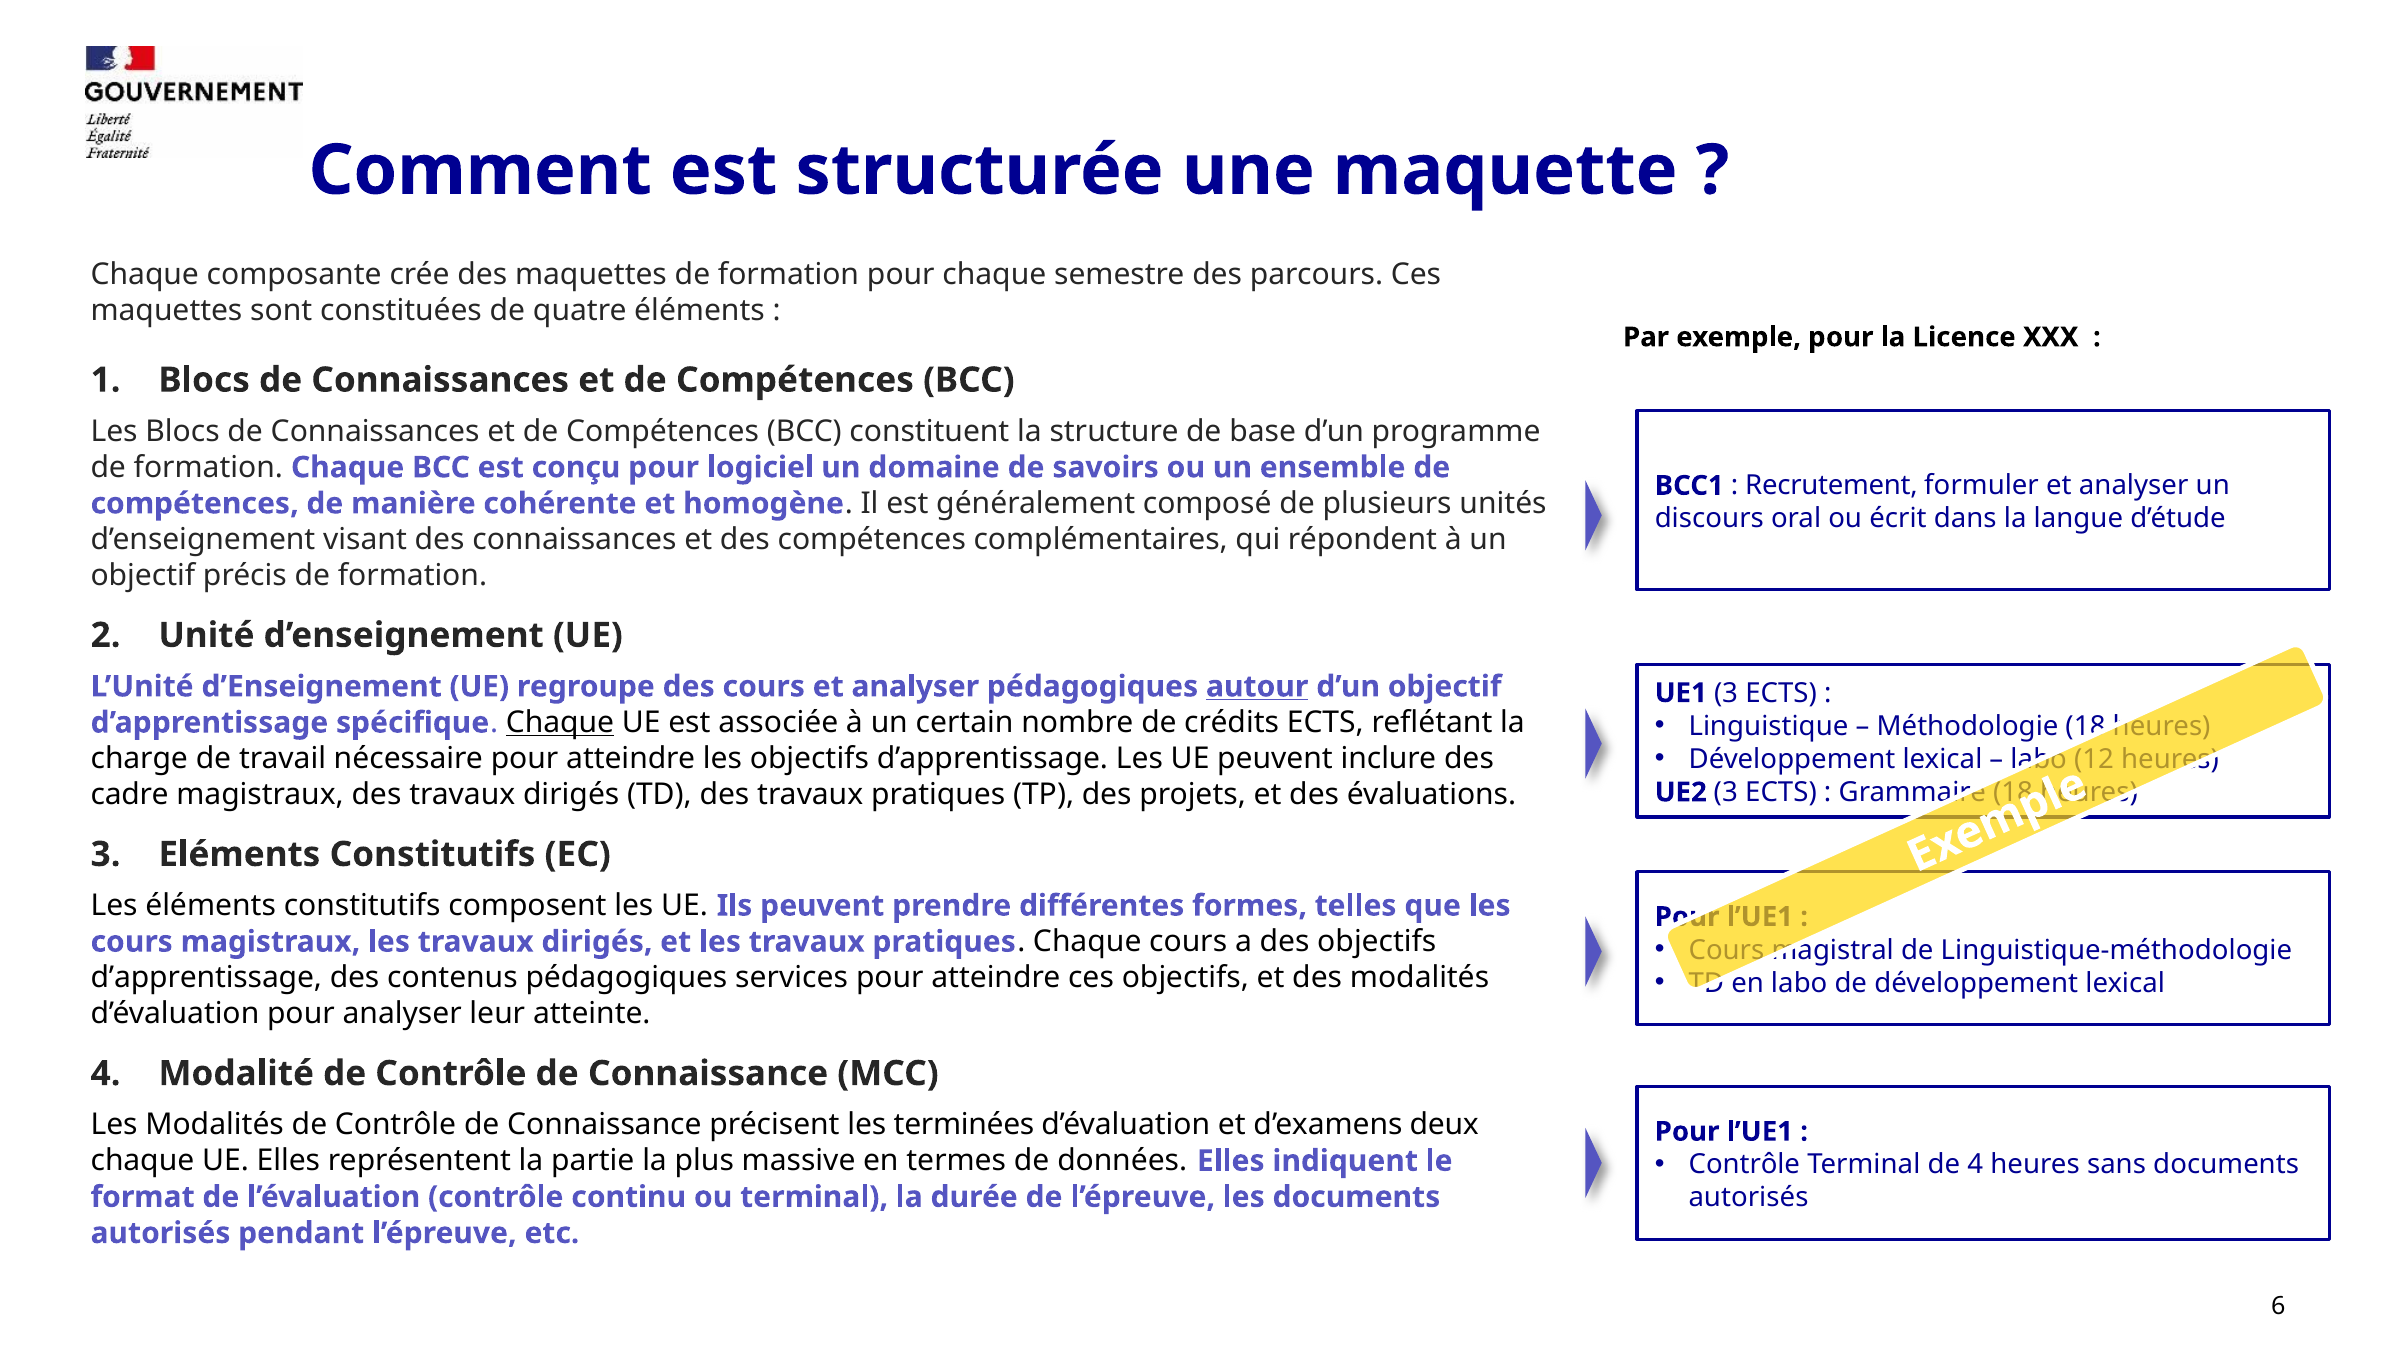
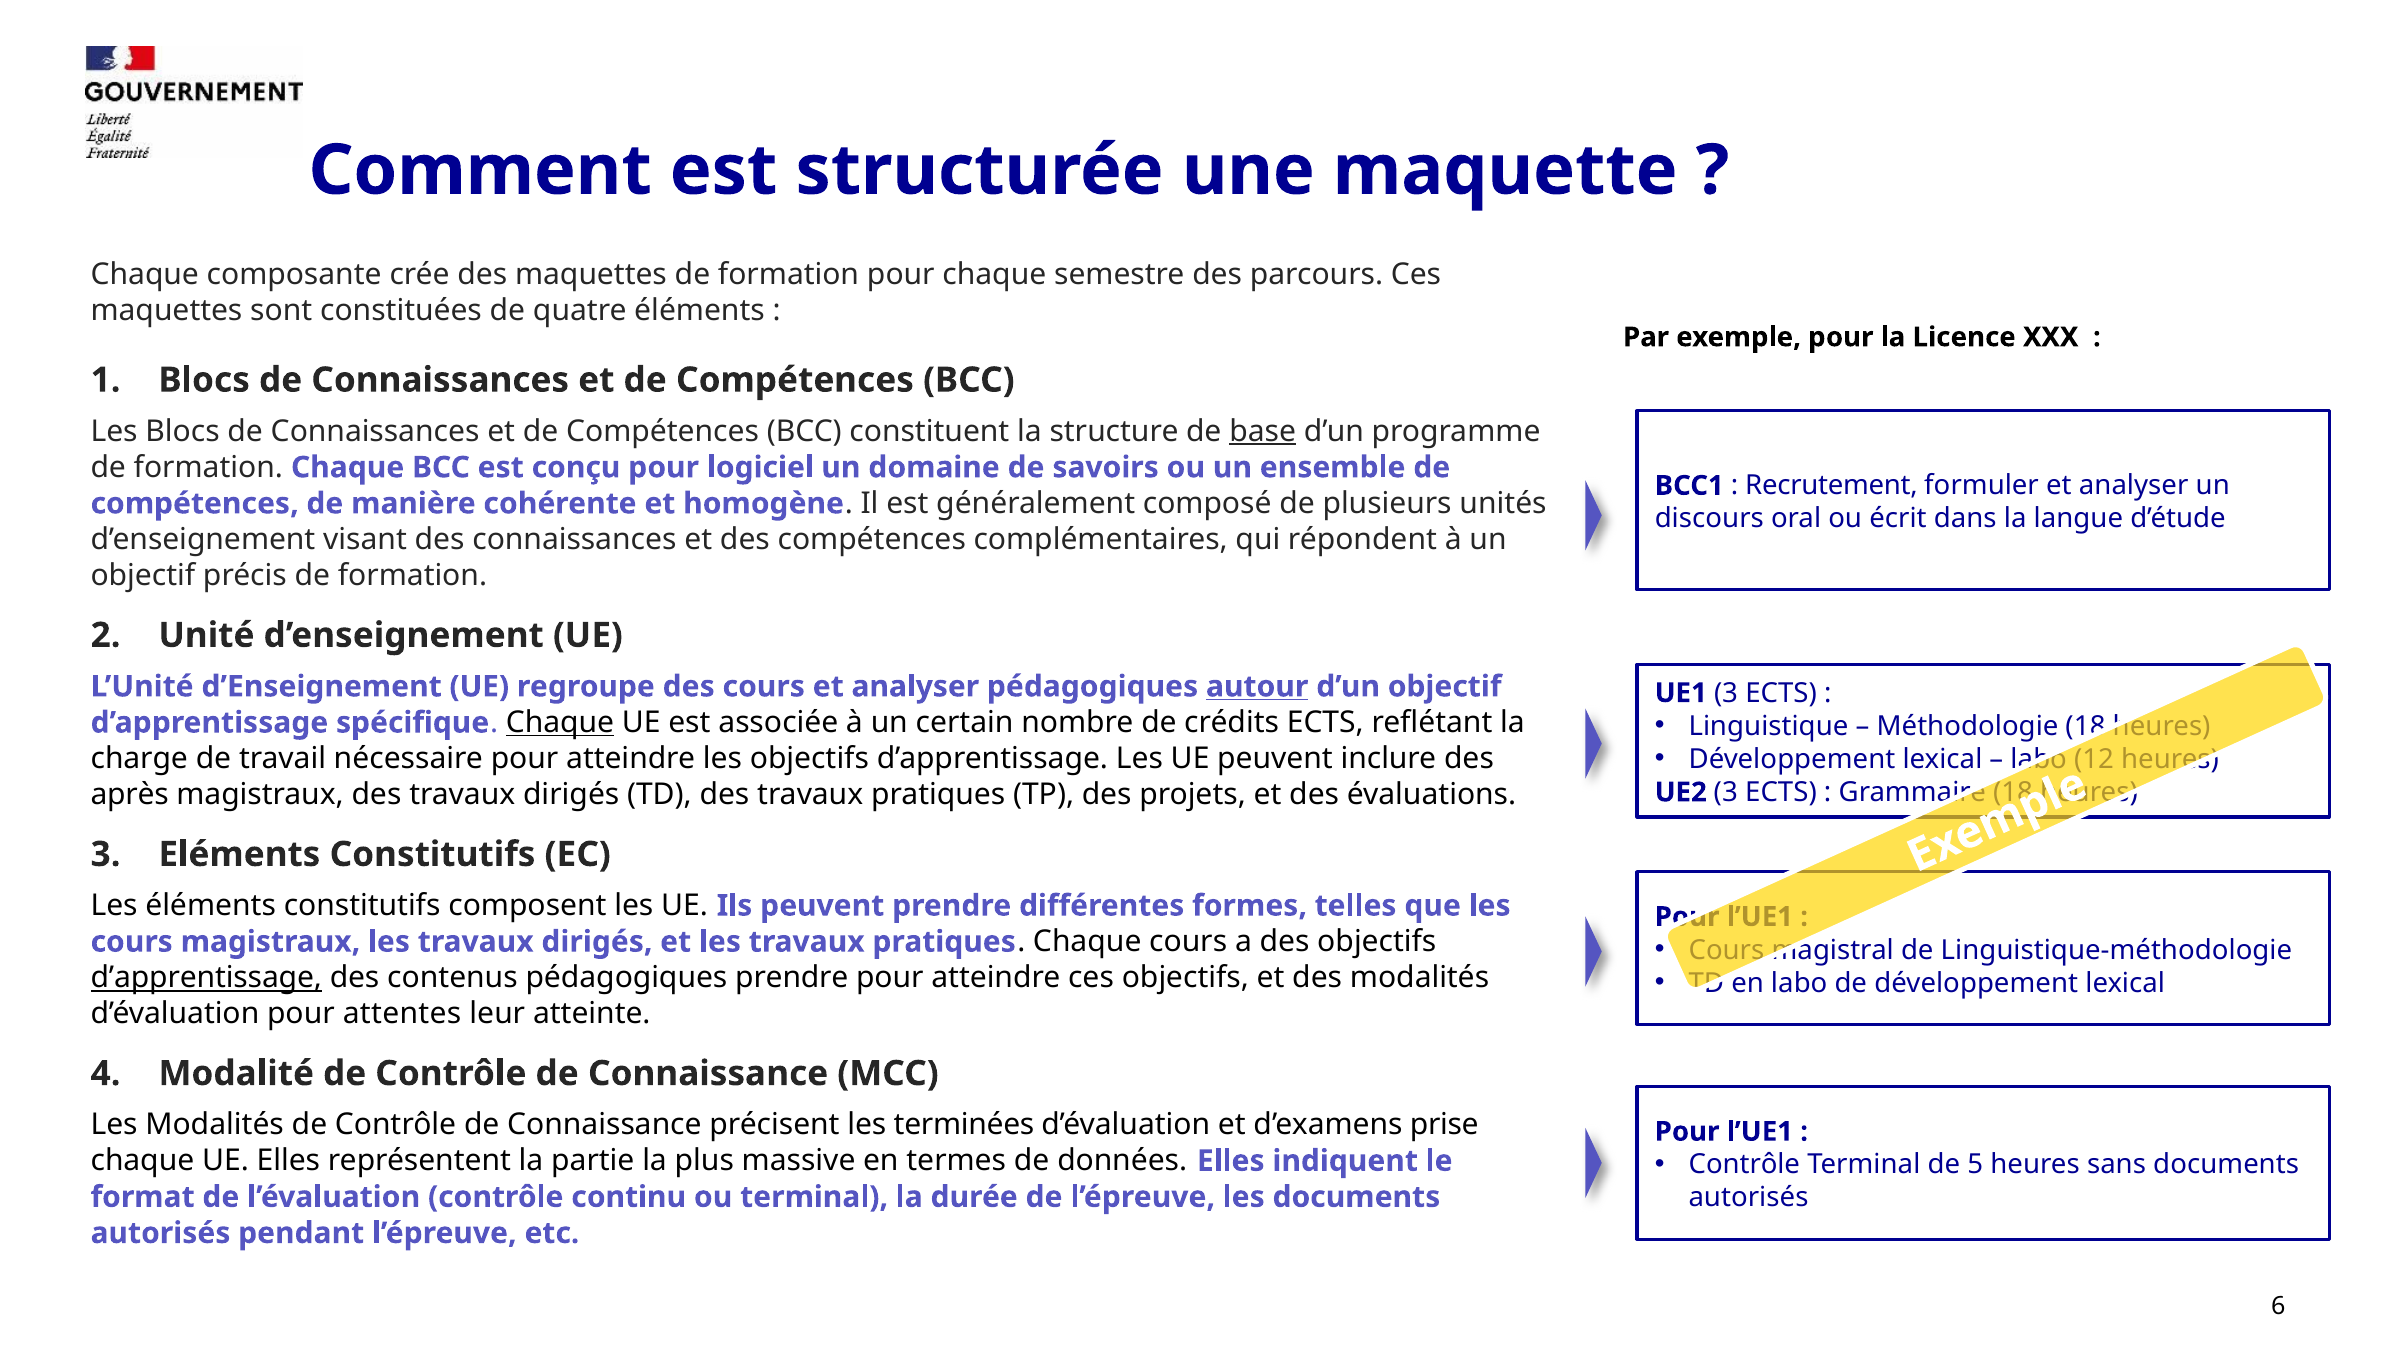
base underline: none -> present (1263, 431)
cadre: cadre -> après (130, 795)
d’apprentissage underline: none -> present (206, 978)
pédagogiques services: services -> prendre (792, 978)
pour analyser: analyser -> attentes (402, 1014)
deux: deux -> prise (1444, 1125)
de 4: 4 -> 5 (1975, 1165)
